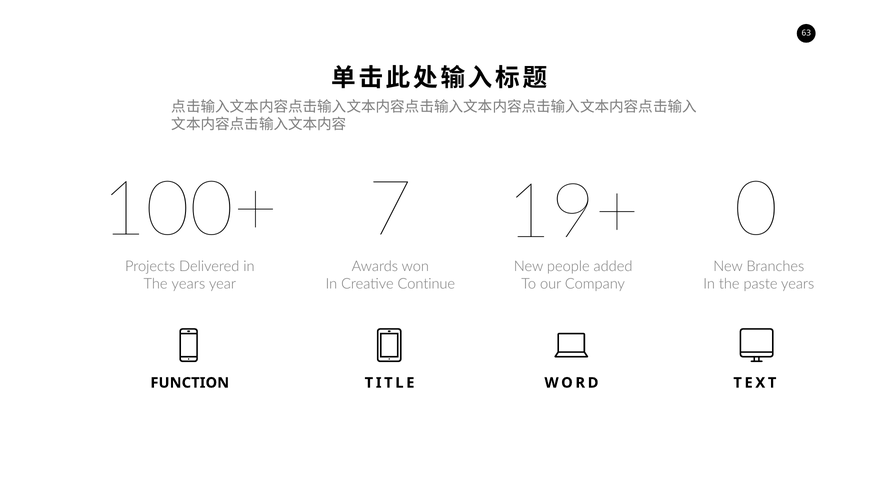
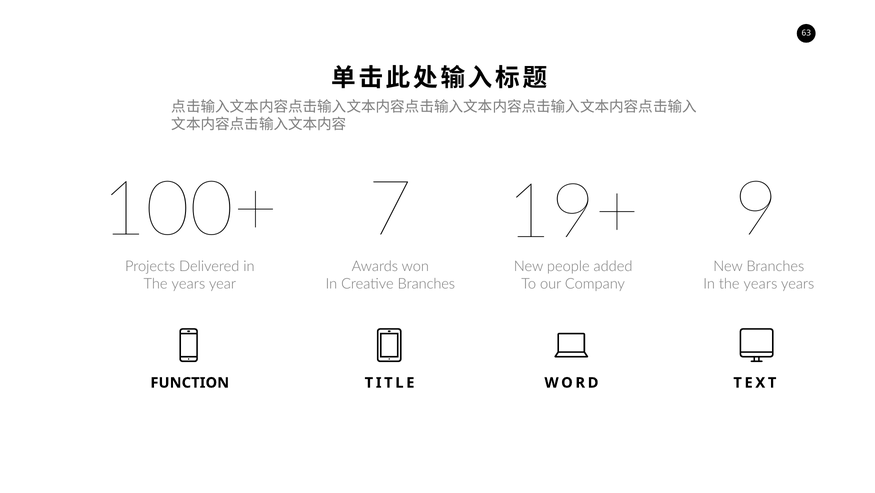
0: 0 -> 9 (756, 209)
Creative Continue: Continue -> Branches (426, 283)
paste: paste -> years (760, 283)
